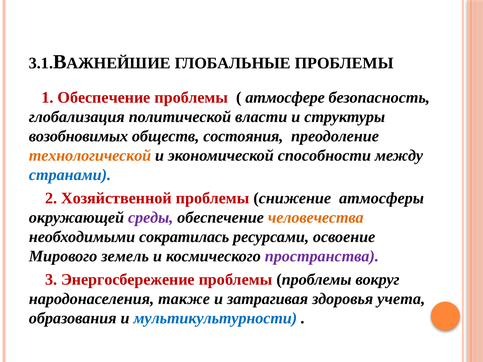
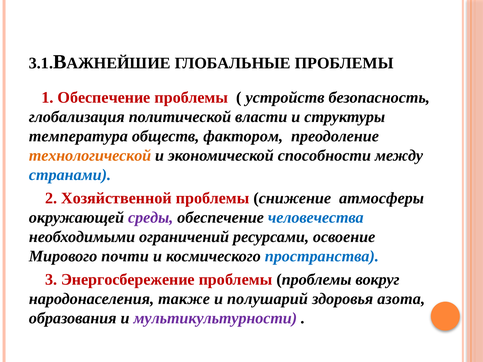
атмосфере: атмосфере -> устройств (285, 98)
возобновимых: возобновимых -> температура (78, 136)
состояния: состояния -> фактором (243, 136)
человечества colour: orange -> blue (316, 218)
сократилась: сократилась -> ограничений (184, 237)
земель: земель -> почти (125, 256)
пространства colour: purple -> blue (322, 256)
затрагивая: затрагивая -> полушарий (268, 299)
учета: учета -> азота (401, 299)
мультикультурности colour: blue -> purple (215, 318)
